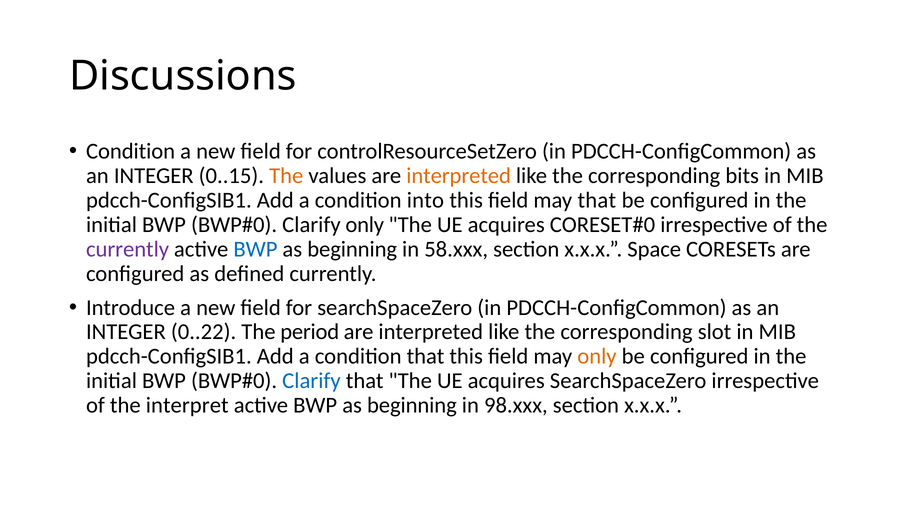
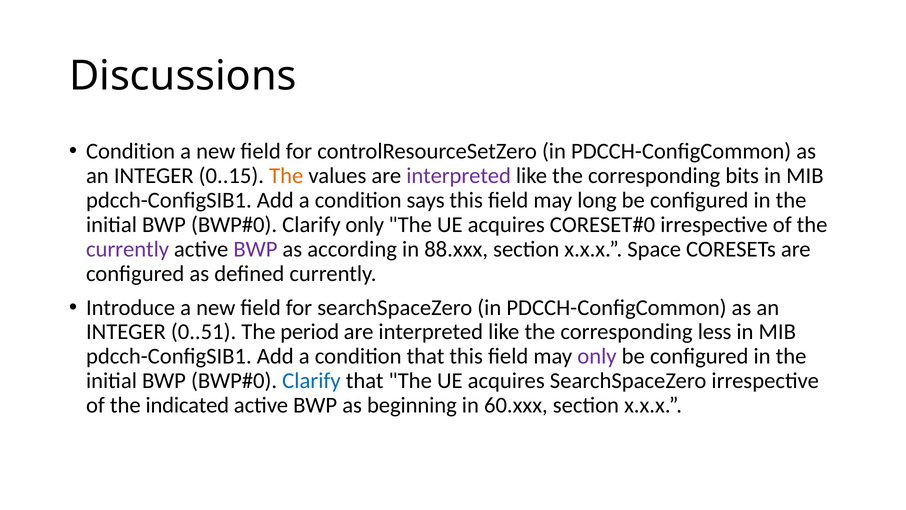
interpreted colour: orange -> purple (459, 176)
into: into -> says (426, 200)
may that: that -> long (597, 200)
BWP colour: blue -> purple (255, 249)
beginning: beginning -> according (352, 249)
58.xxx: 58.xxx -> 88.xxx (456, 249)
0..22: 0..22 -> 0..51 (204, 332)
slot: slot -> less (715, 332)
only colour: orange -> purple (597, 356)
interpret: interpret -> indicated (187, 405)
98.xxx: 98.xxx -> 60.xxx (516, 405)
